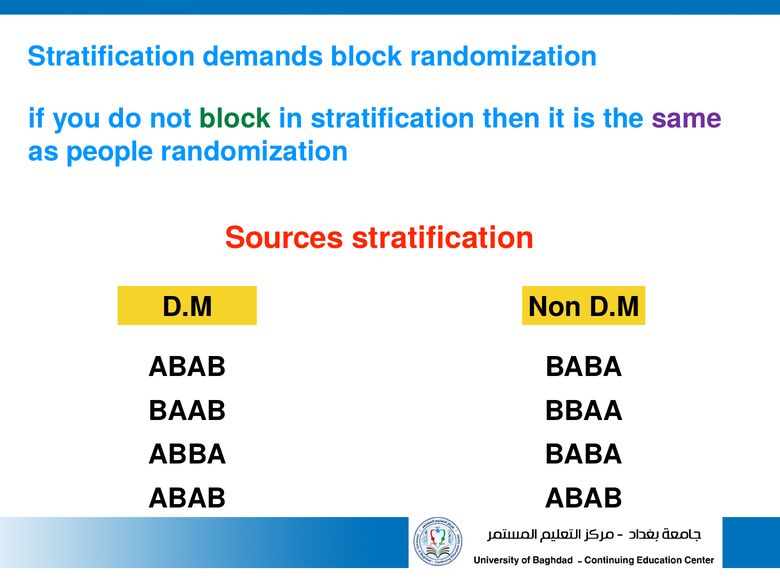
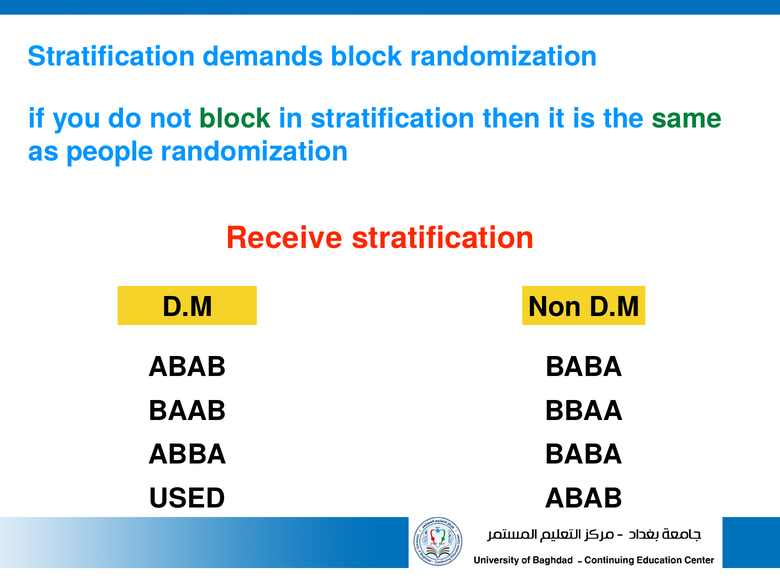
same colour: purple -> green (687, 119)
Sources: Sources -> Receive (284, 238)
ABAB: ABAB -> USED (187, 499)
